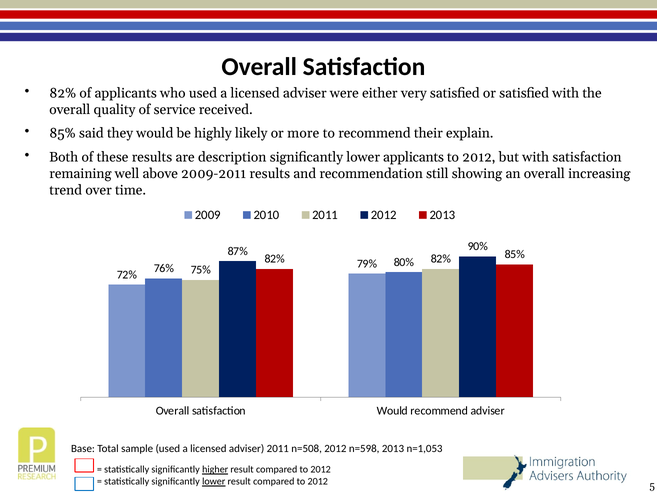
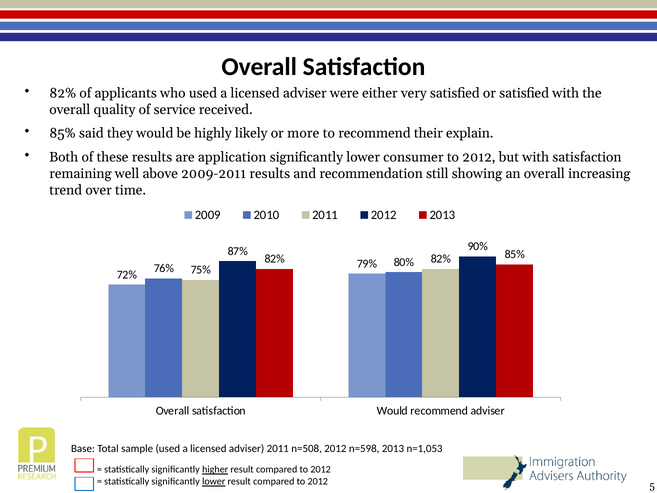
description: description -> application (232, 157)
lower applicants: applicants -> consumer (413, 157)
